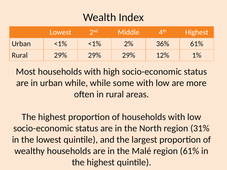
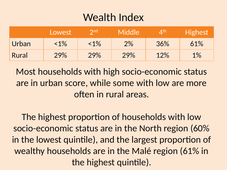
urban while: while -> score (76, 83)
31%: 31% -> 60% (200, 129)
